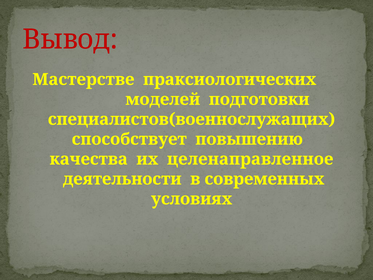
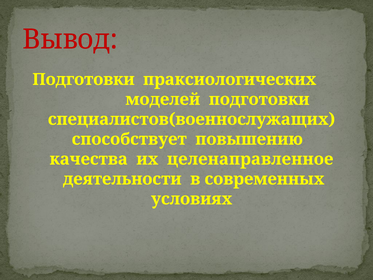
Мастерстве: Мастерстве -> Подготовки (84, 79)
